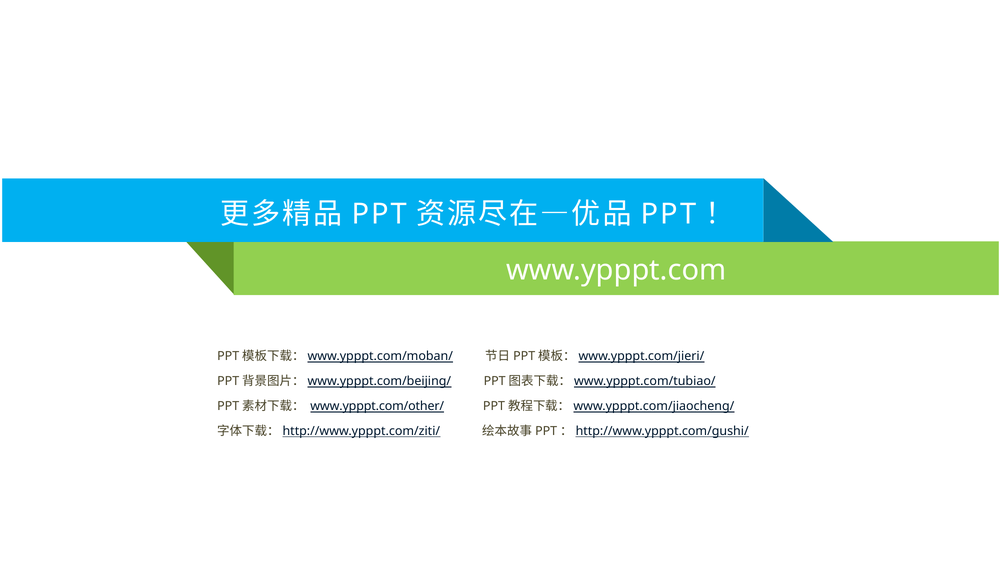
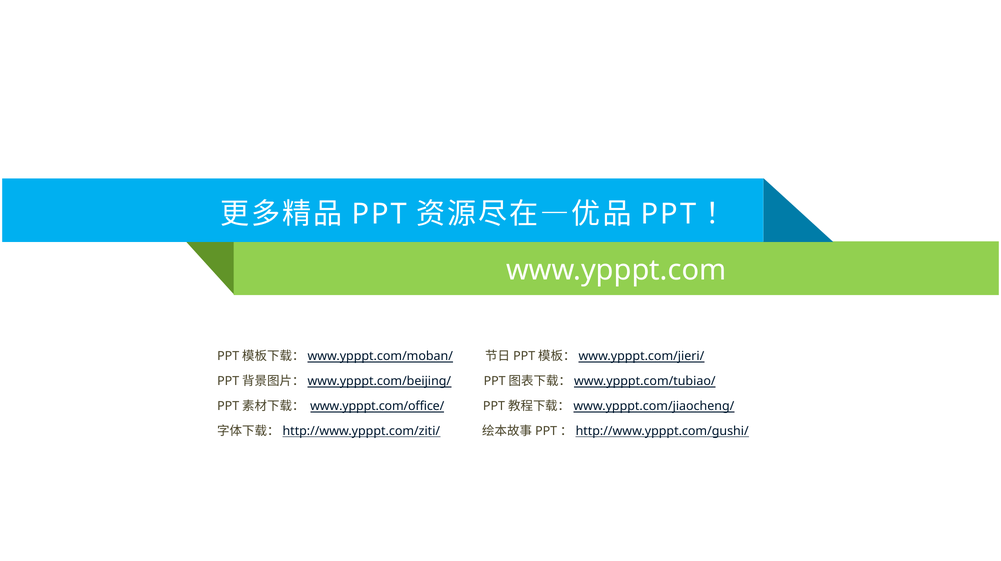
www.ypppt.com/other/: www.ypppt.com/other/ -> www.ypppt.com/office/ (377, 406)
